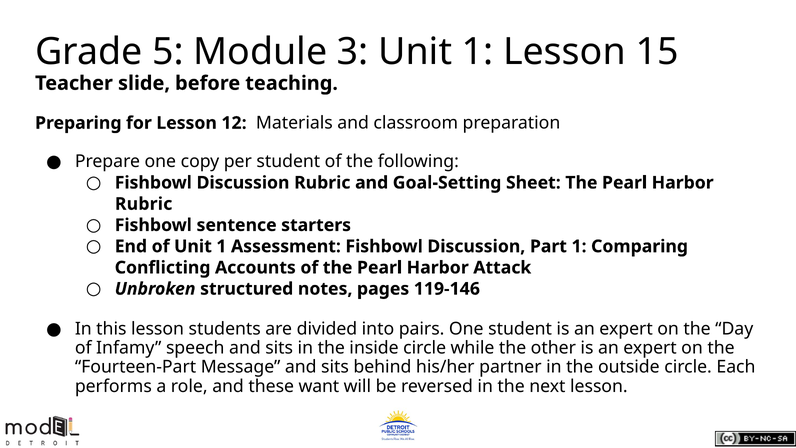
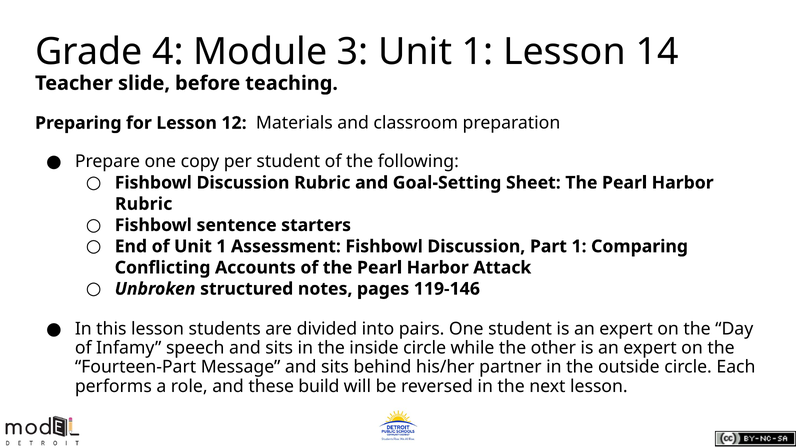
5: 5 -> 4 (168, 52)
15: 15 -> 14 (657, 52)
want: want -> build (319, 386)
